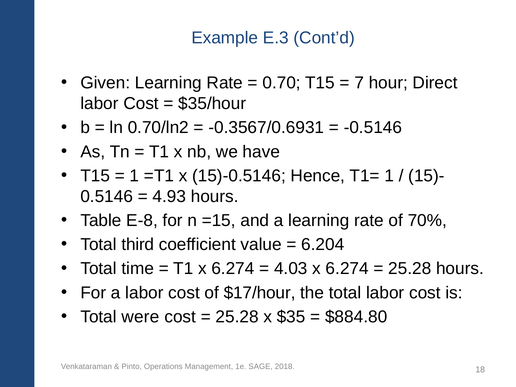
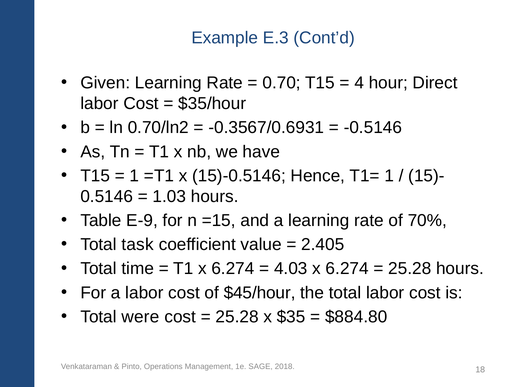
7: 7 -> 4 (359, 83)
4.93: 4.93 -> 1.03 (169, 196)
E-8: E-8 -> E-9 (142, 220)
third: third -> task (138, 245)
6.204: 6.204 -> 2.405 (323, 245)
$17/hour: $17/hour -> $45/hour (260, 293)
